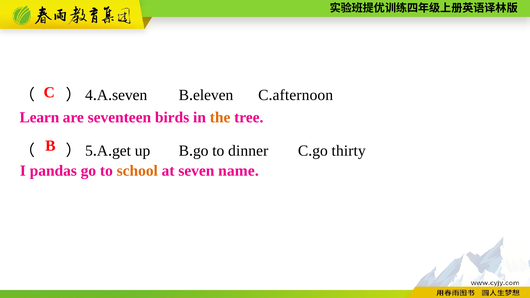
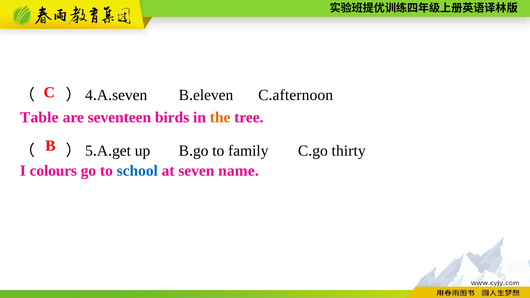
Learn: Learn -> Table (39, 118)
dinner: dinner -> family (248, 151)
pandas: pandas -> colours (53, 171)
school colour: orange -> blue (137, 171)
